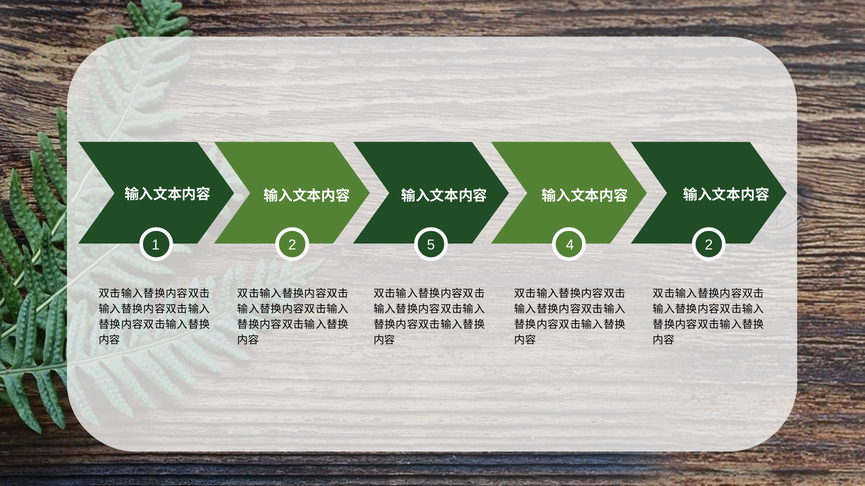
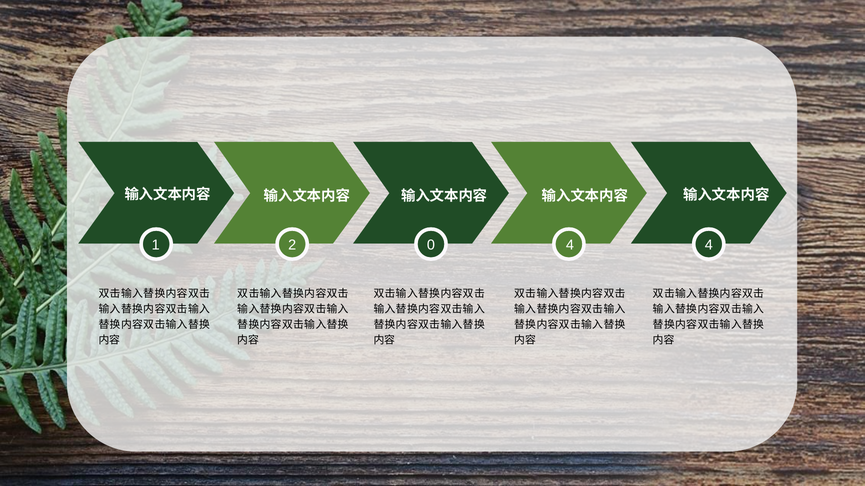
5: 5 -> 0 (431, 245)
4 2: 2 -> 4 (709, 245)
